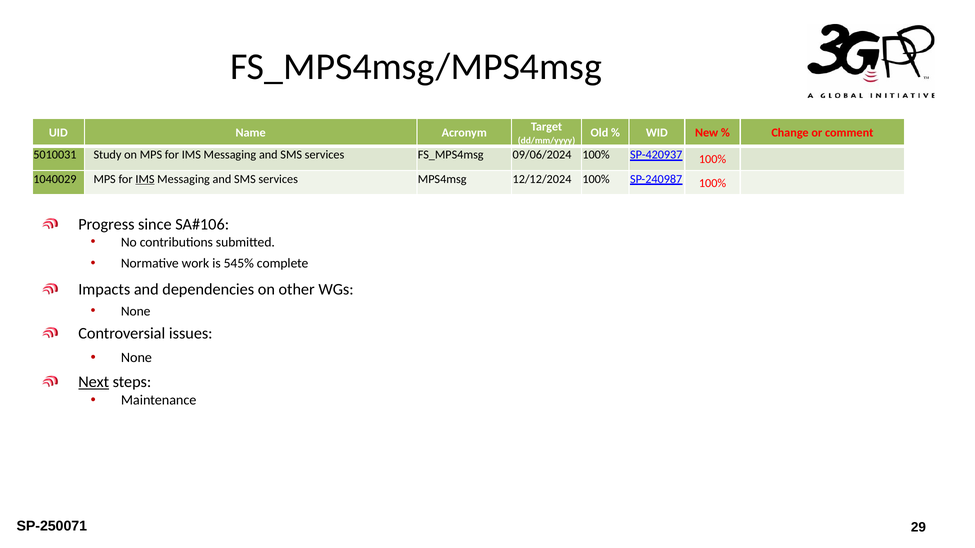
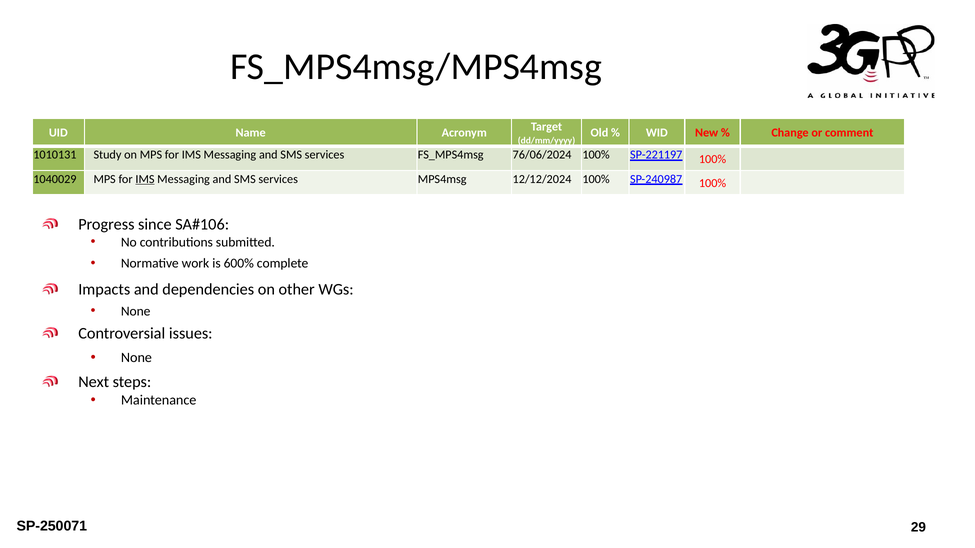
5010031: 5010031 -> 1010131 (55, 155)
09/06/2024: 09/06/2024 -> 76/06/2024 (542, 155)
SP-420937: SP-420937 -> SP-221197 (656, 155)
545%: 545% -> 600% (239, 264)
Next underline: present -> none (94, 382)
